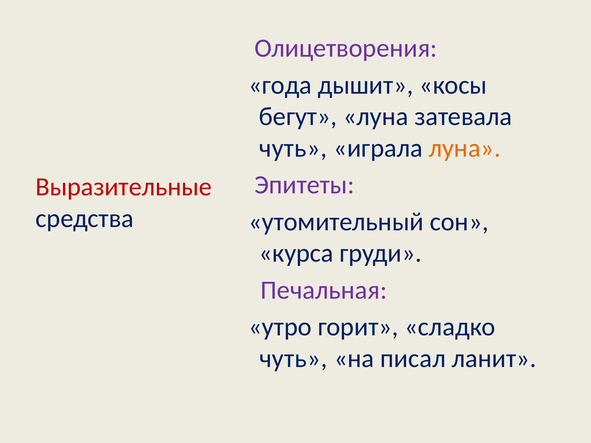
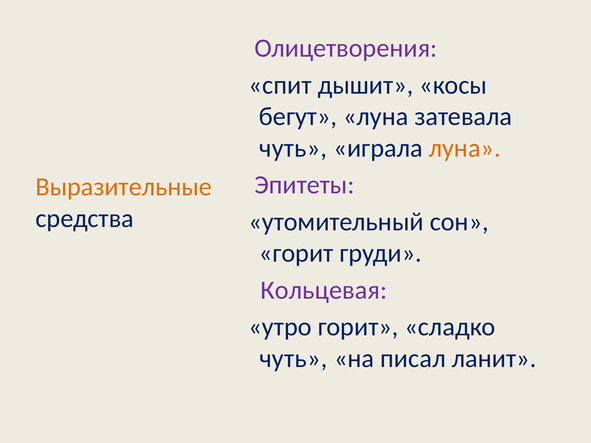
года: года -> спит (280, 85)
Выразительные colour: red -> orange (124, 187)
курса: курса -> горит (296, 253)
Печальная: Печальная -> Кольцевая (324, 290)
